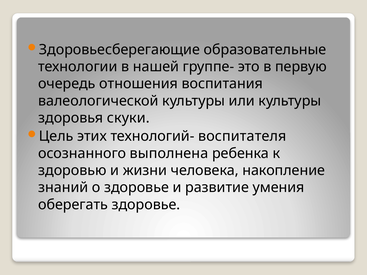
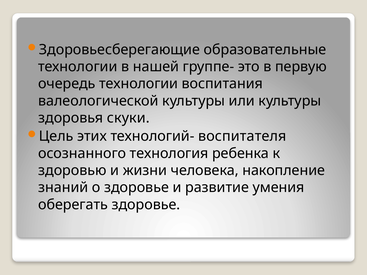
очередь отношения: отношения -> технологии (139, 84)
выполнена: выполнена -> технология (169, 154)
